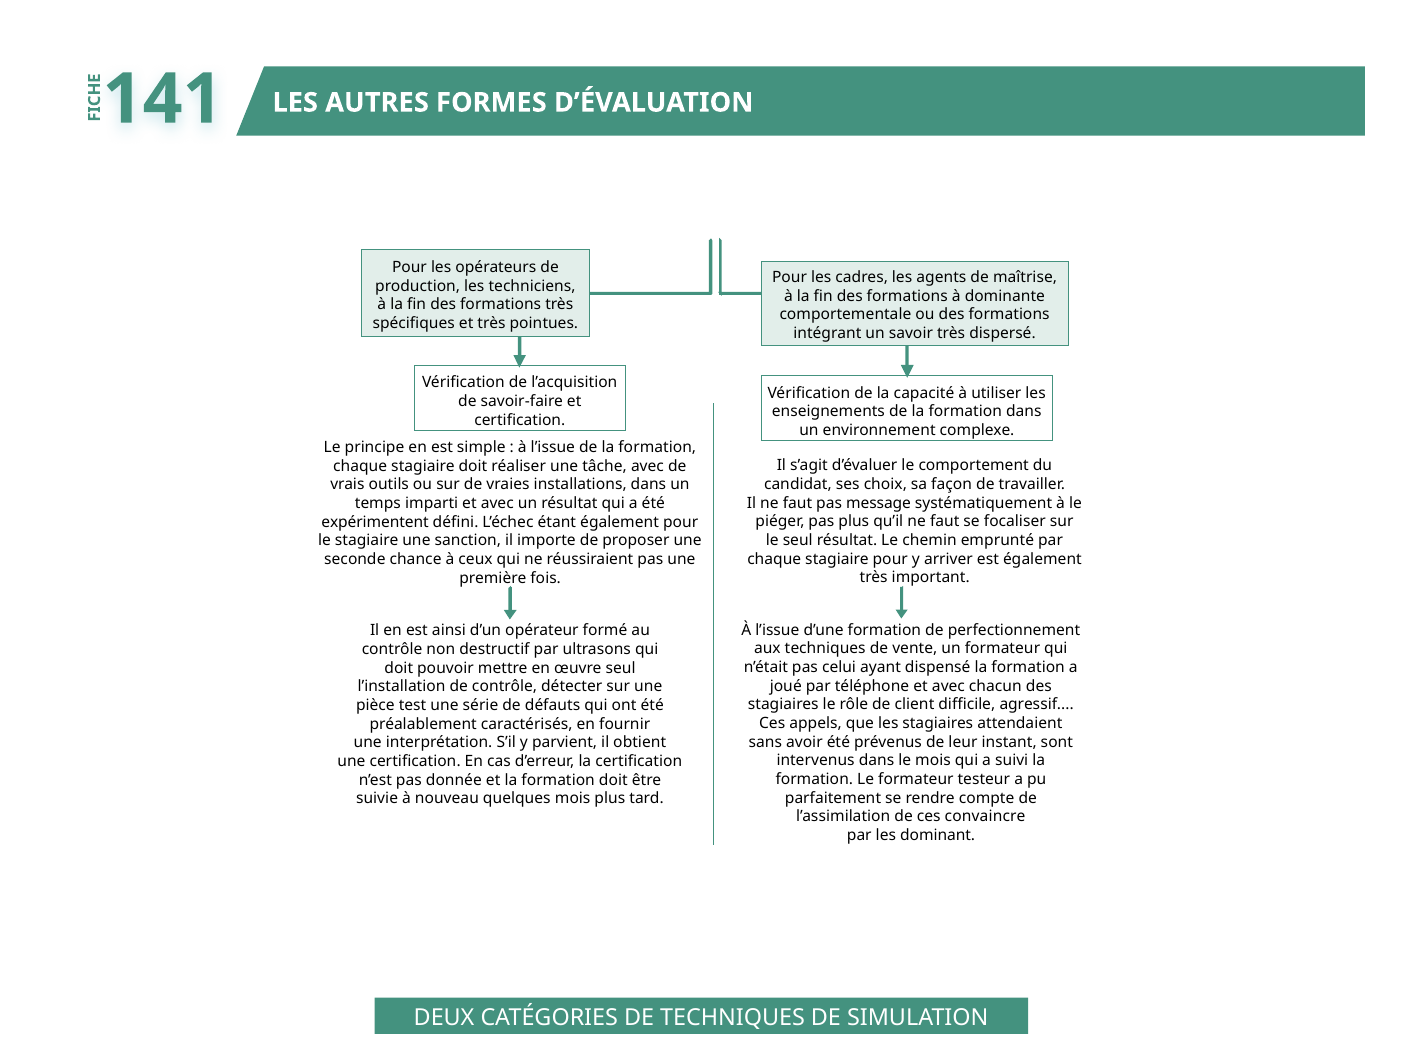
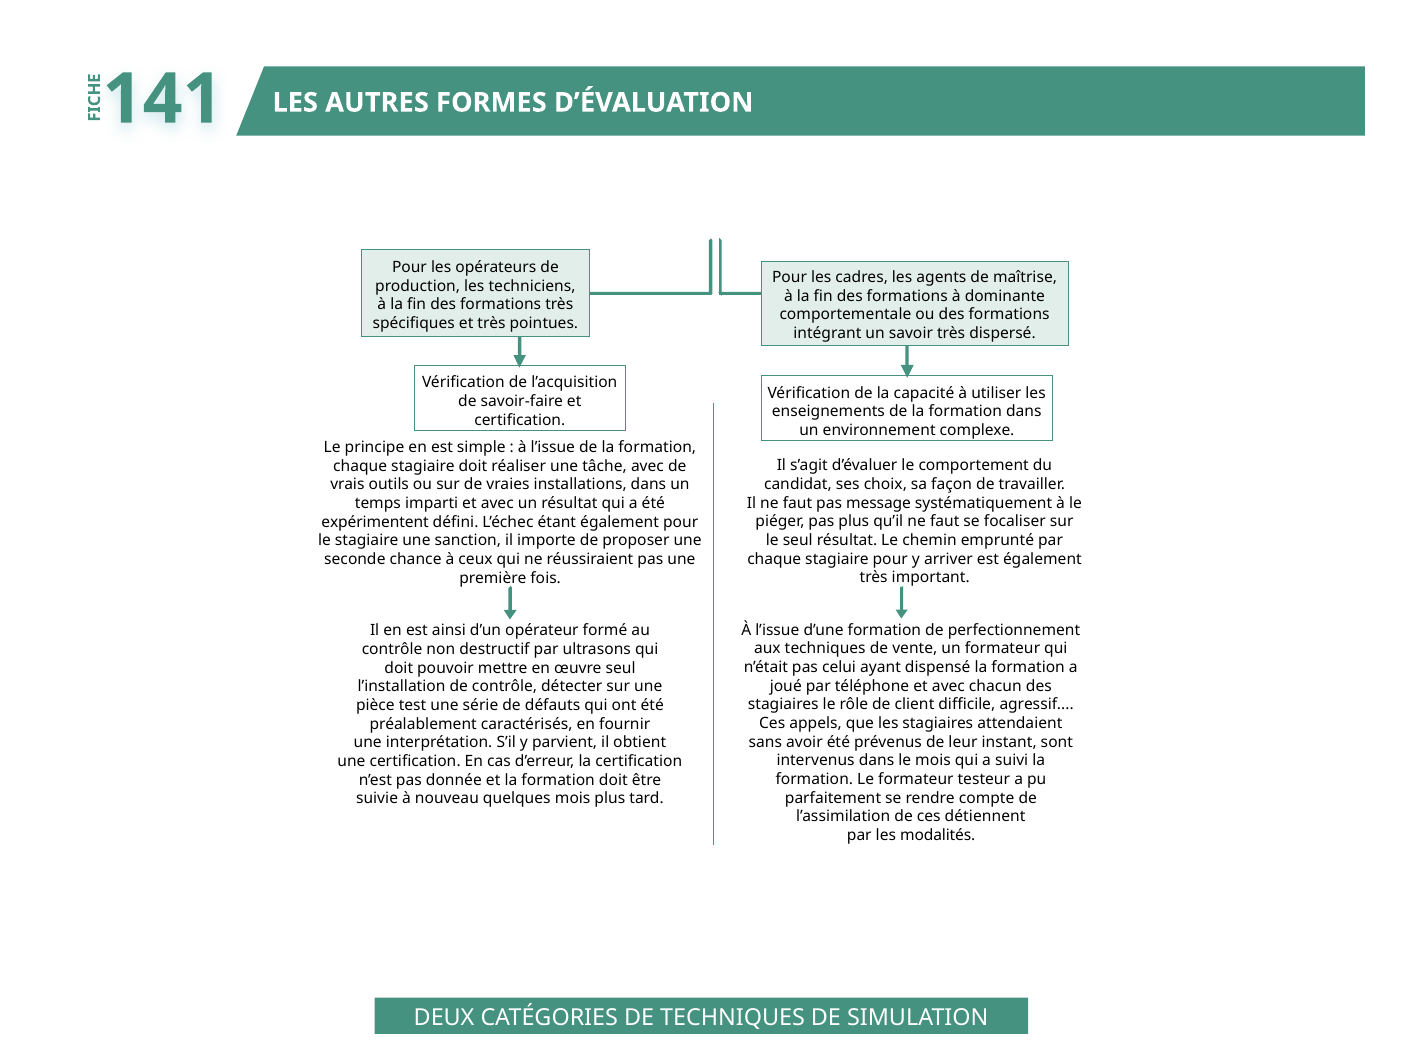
convaincre: convaincre -> détiennent (985, 817)
dominant: dominant -> modalités (938, 836)
